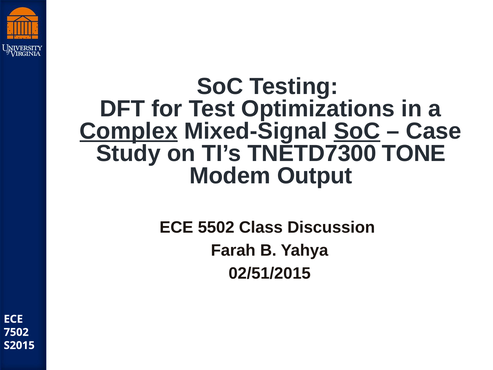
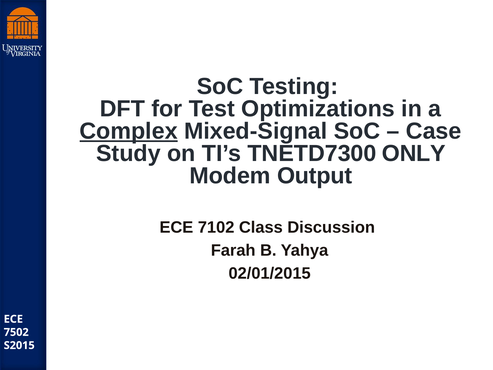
SoC underline: present -> none (357, 131)
TONE: TONE -> ONLY (414, 153)
5502: 5502 -> 7102 (216, 227)
02/51/2015: 02/51/2015 -> 02/01/2015 (270, 273)
